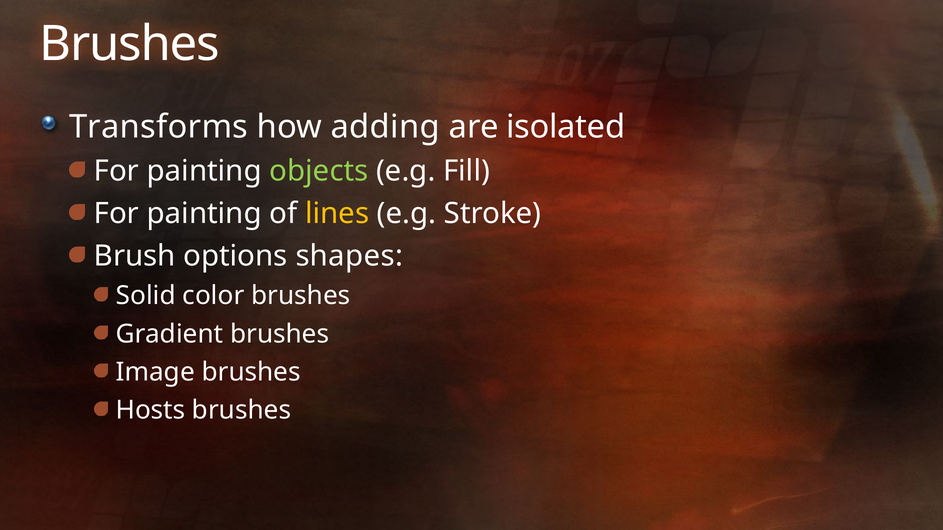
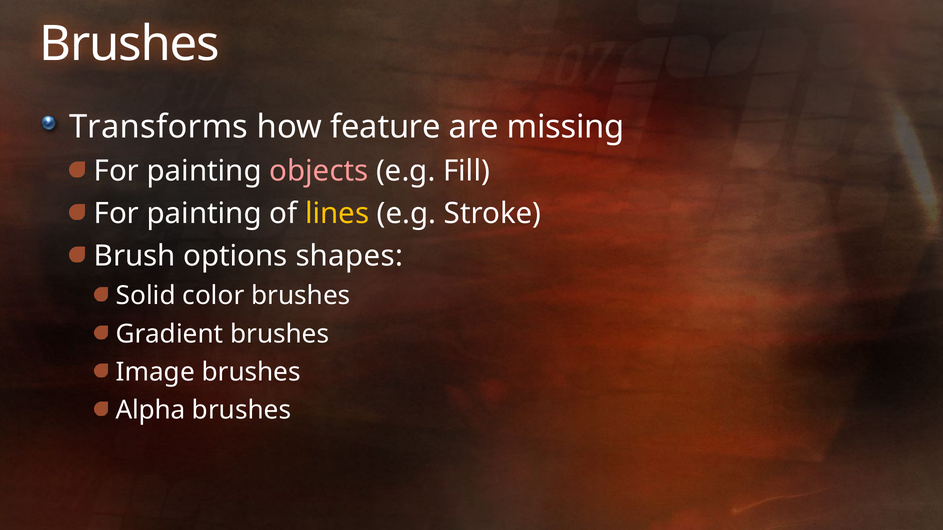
adding: adding -> feature (386, 127)
isolated: isolated -> missing (566, 127)
objects colour: light green -> pink (319, 171)
Hosts: Hosts -> Alpha (151, 410)
